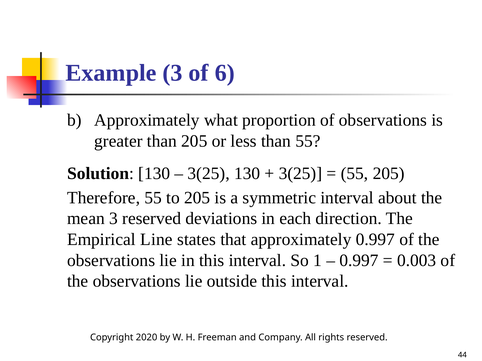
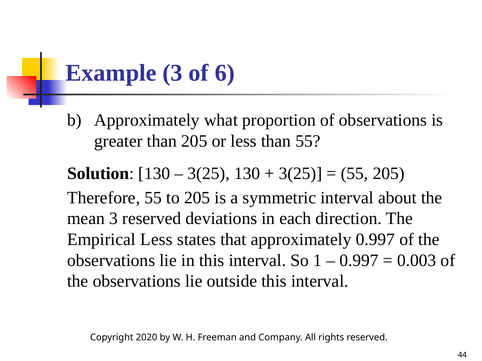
Empirical Line: Line -> Less (156, 240)
